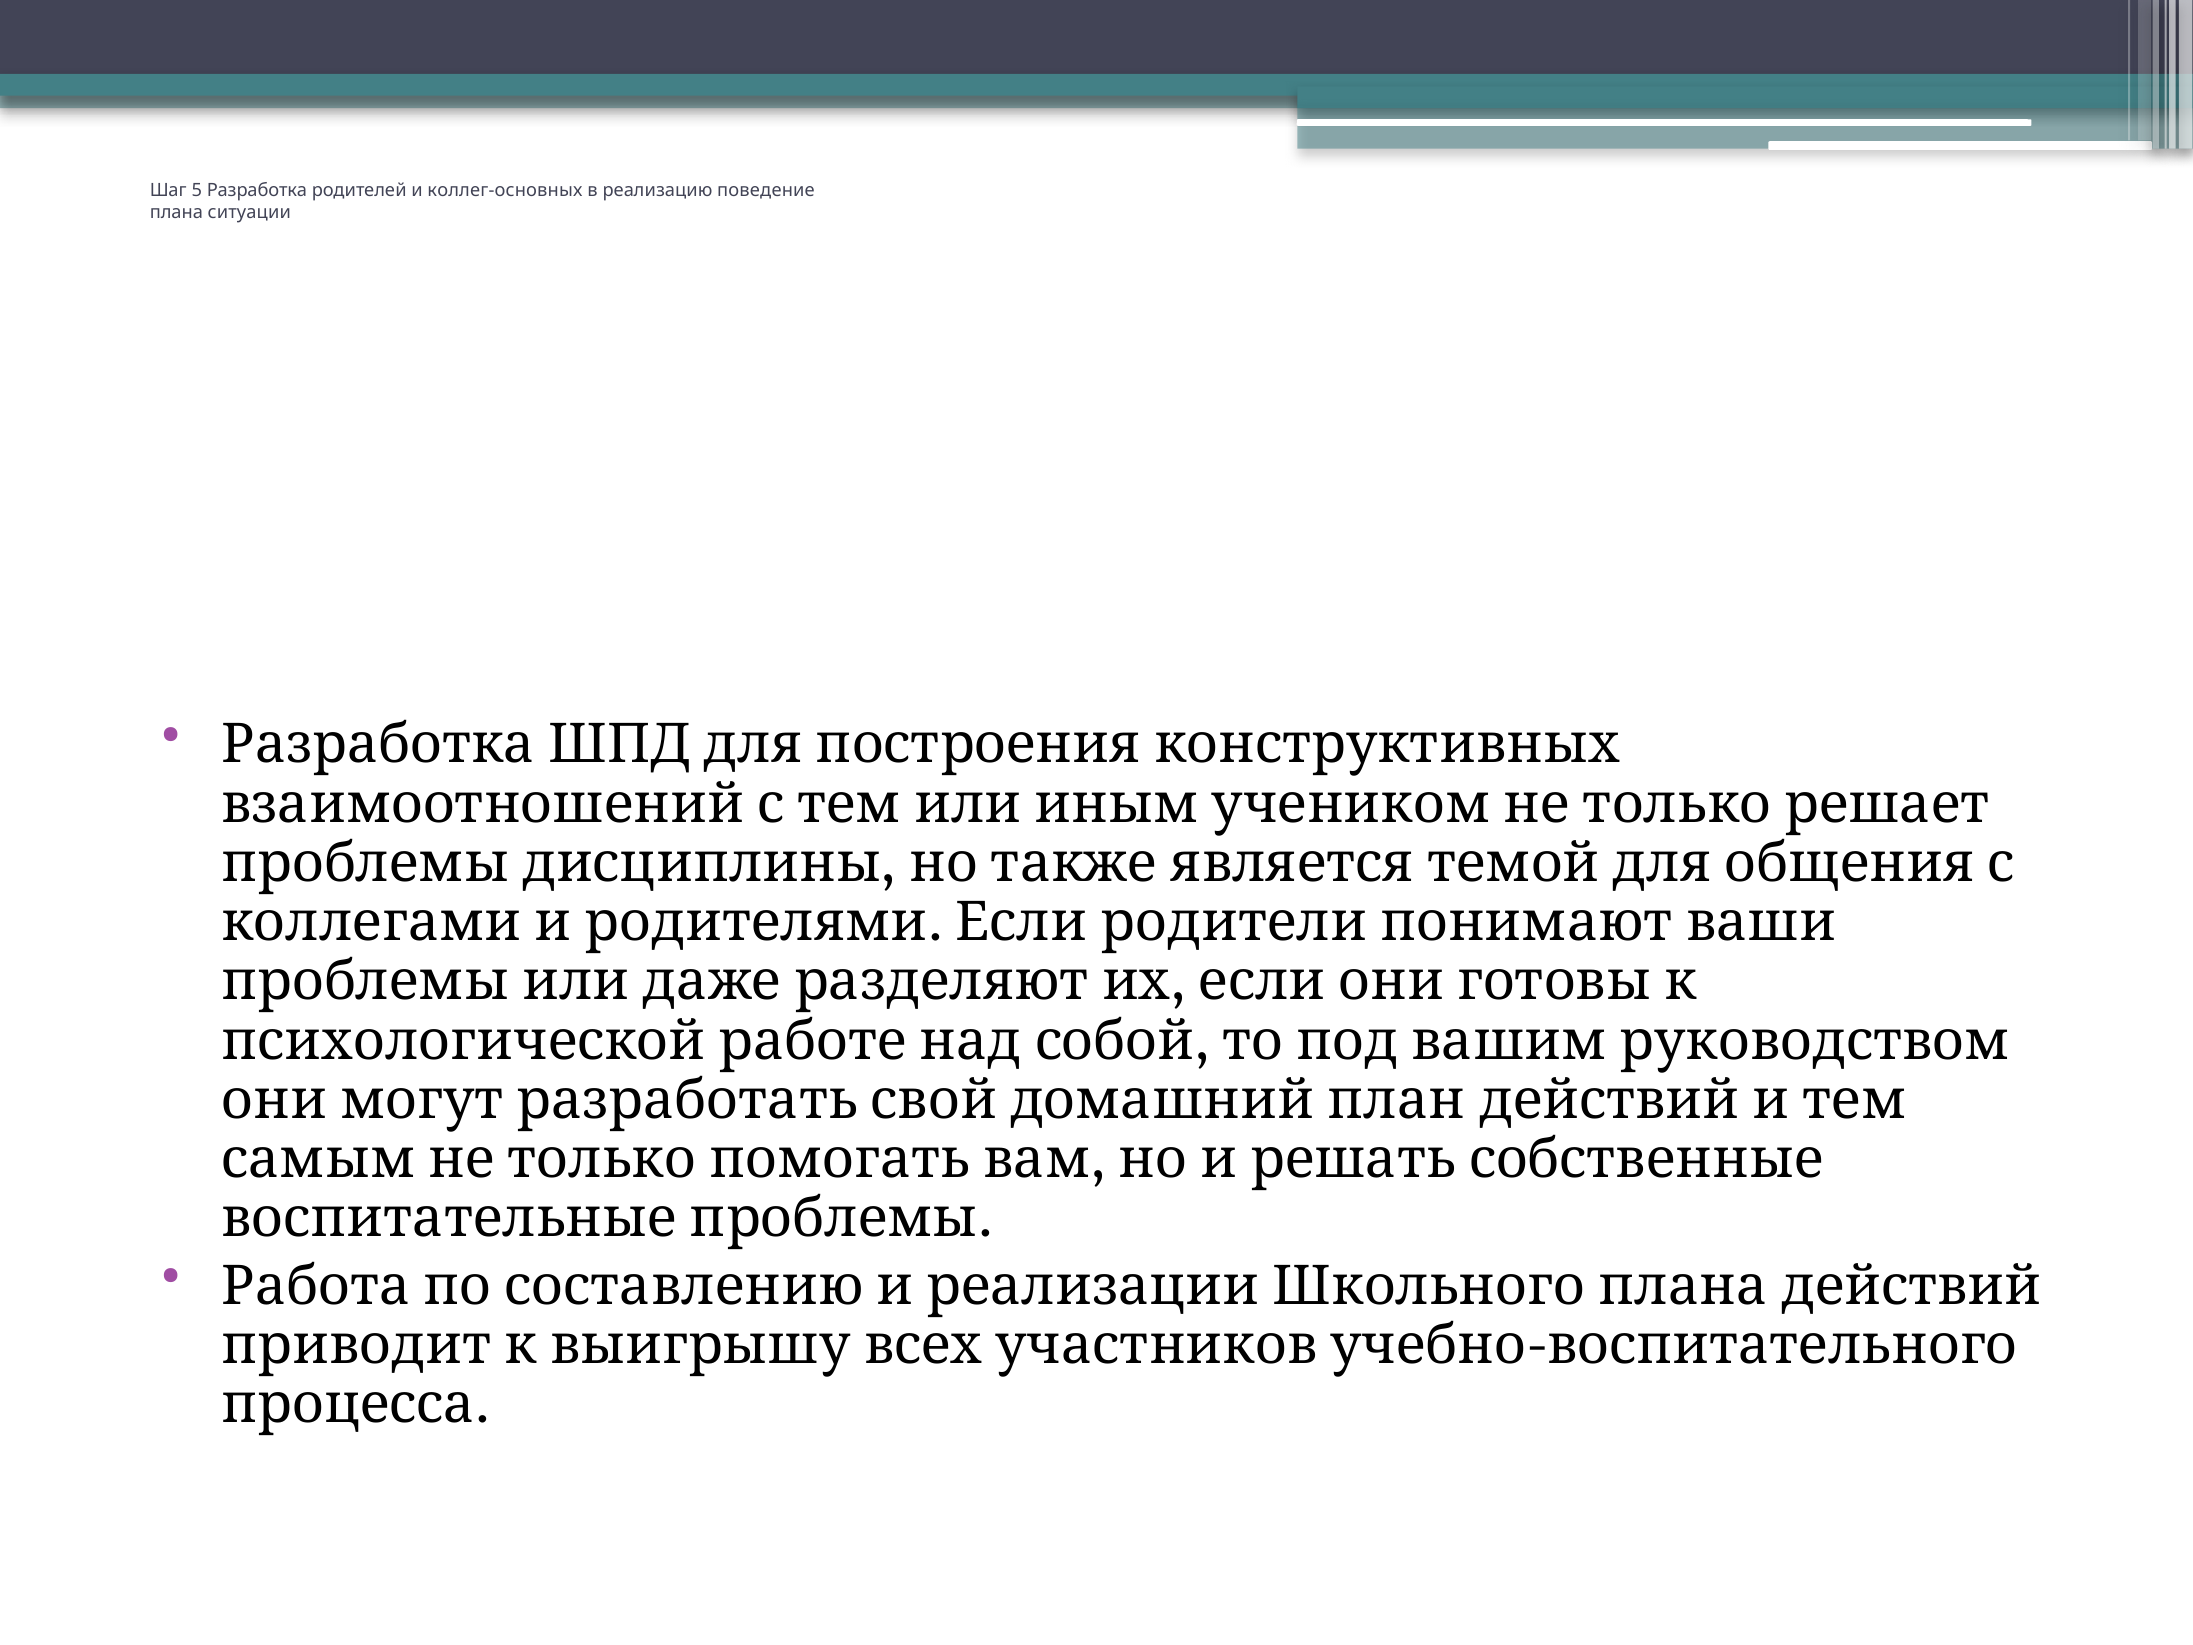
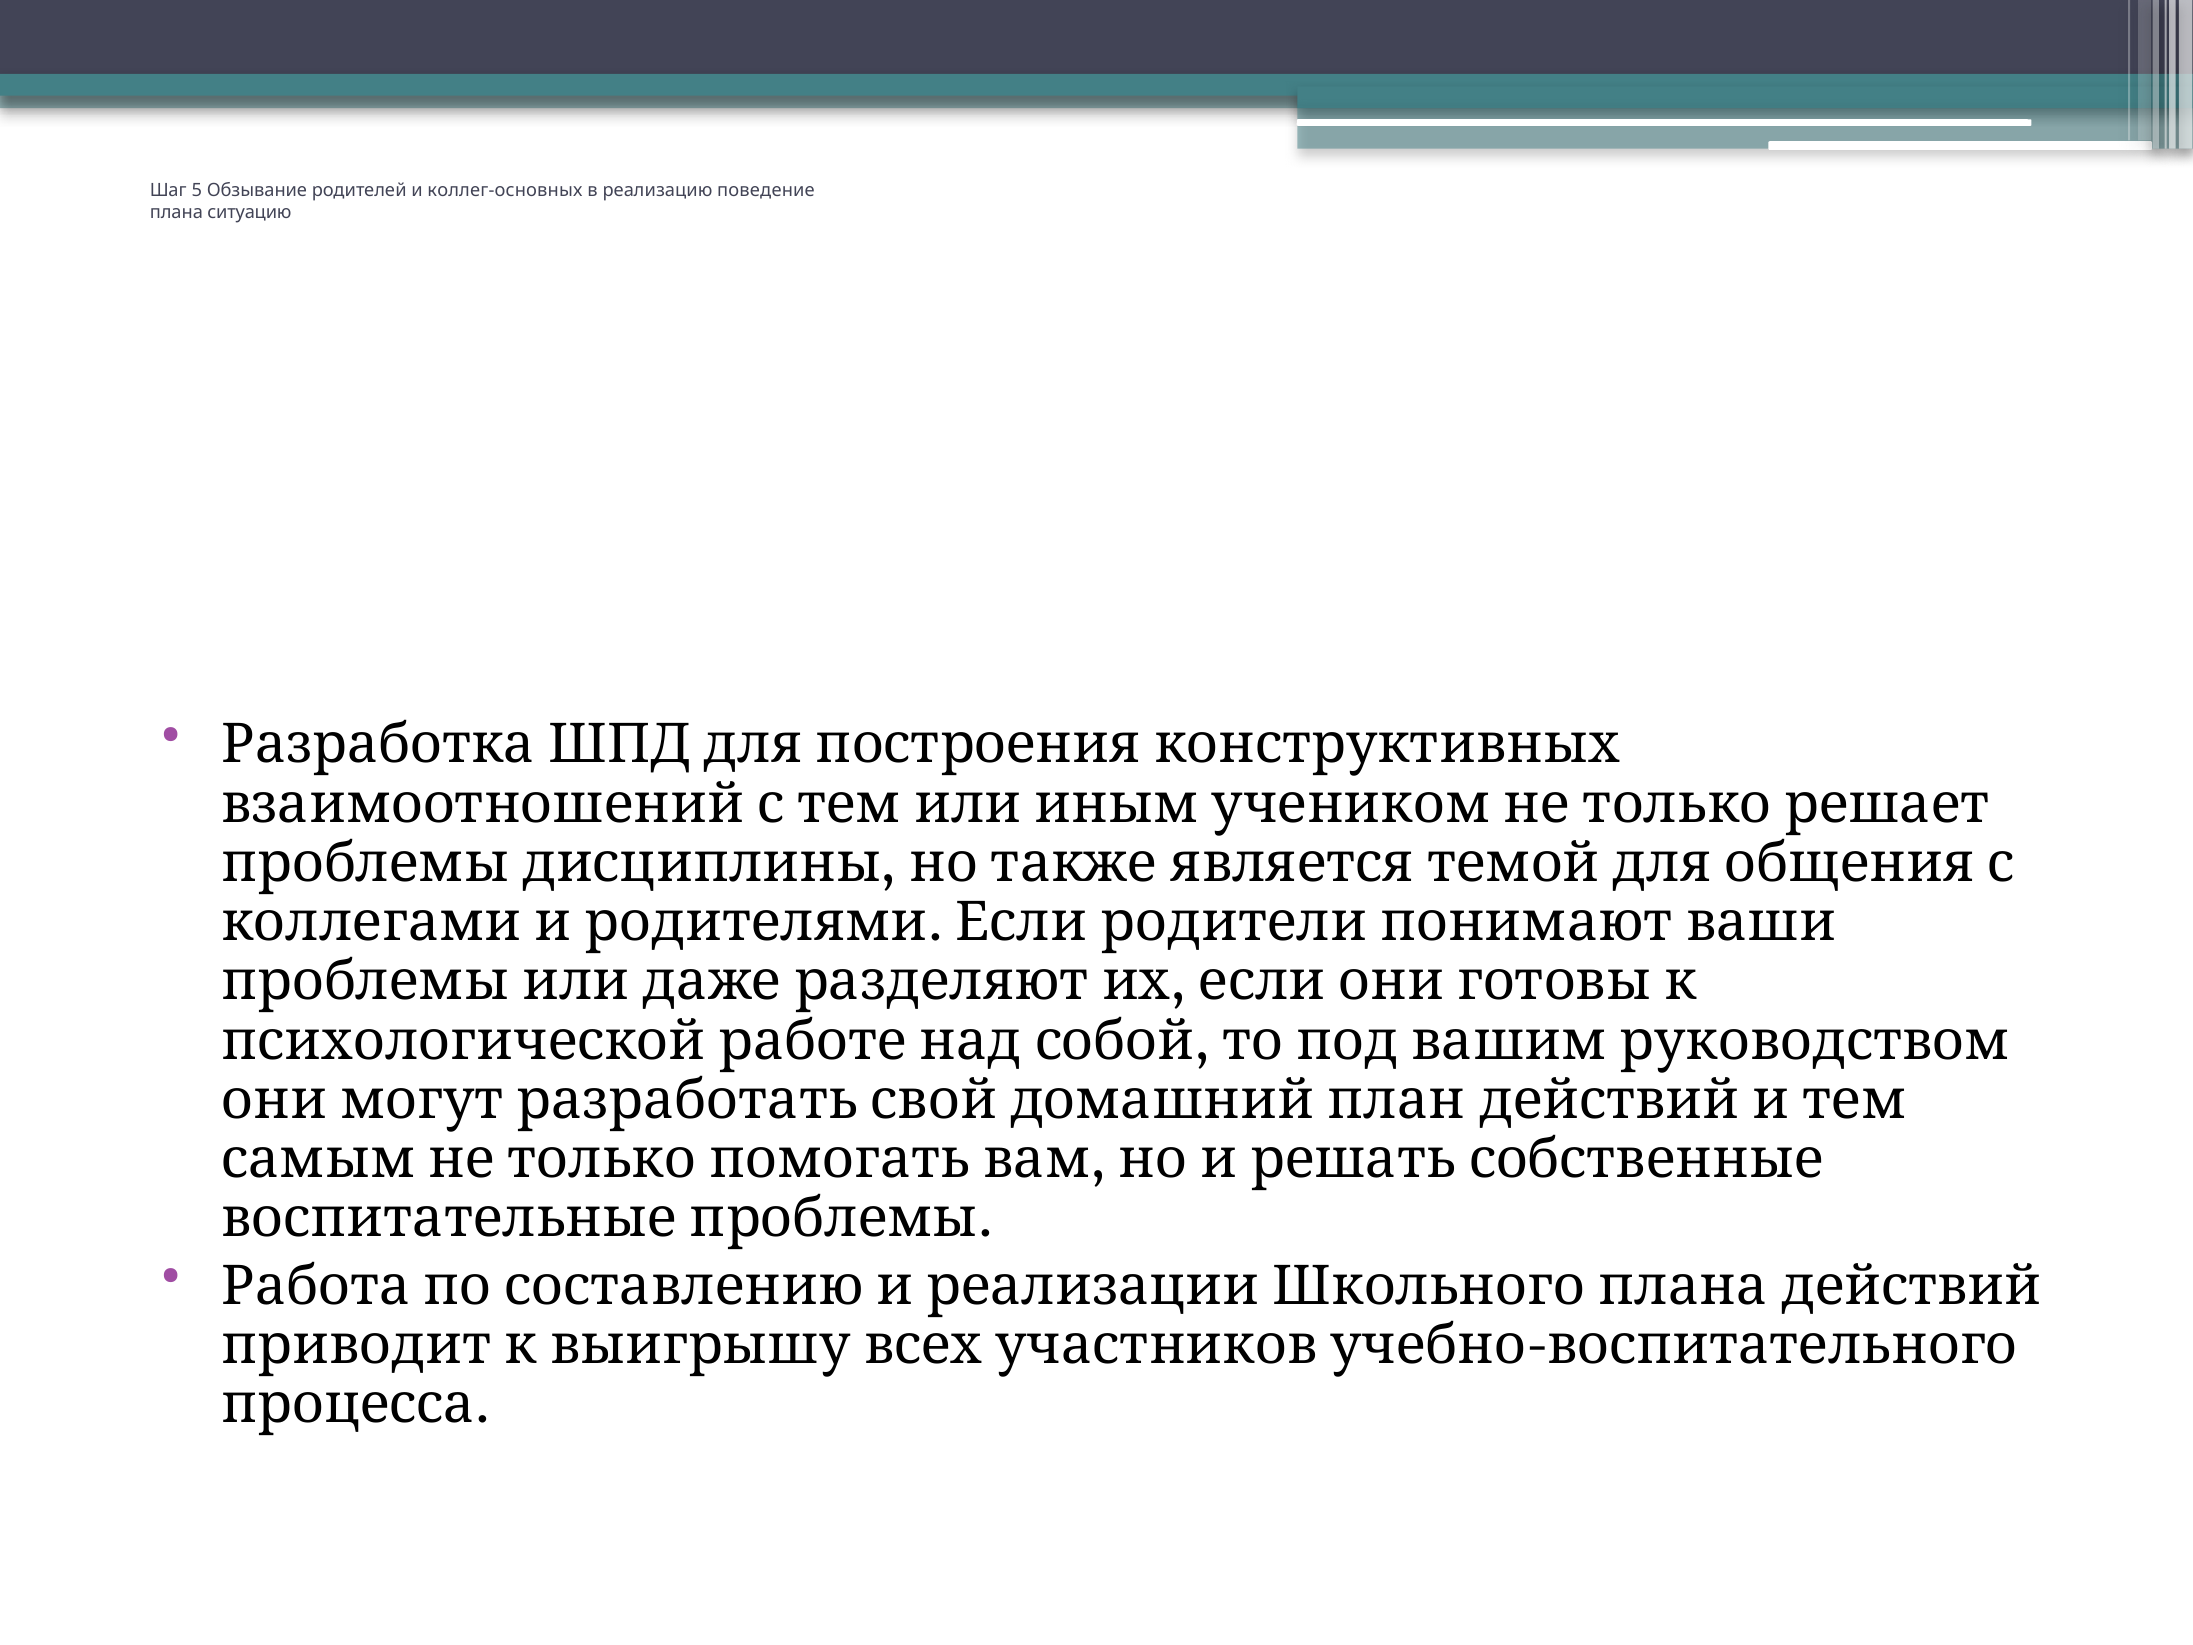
Разработка: Разработка -> Обзывание (257, 190)
ситуации: ситуации -> ситуацию (249, 212)
